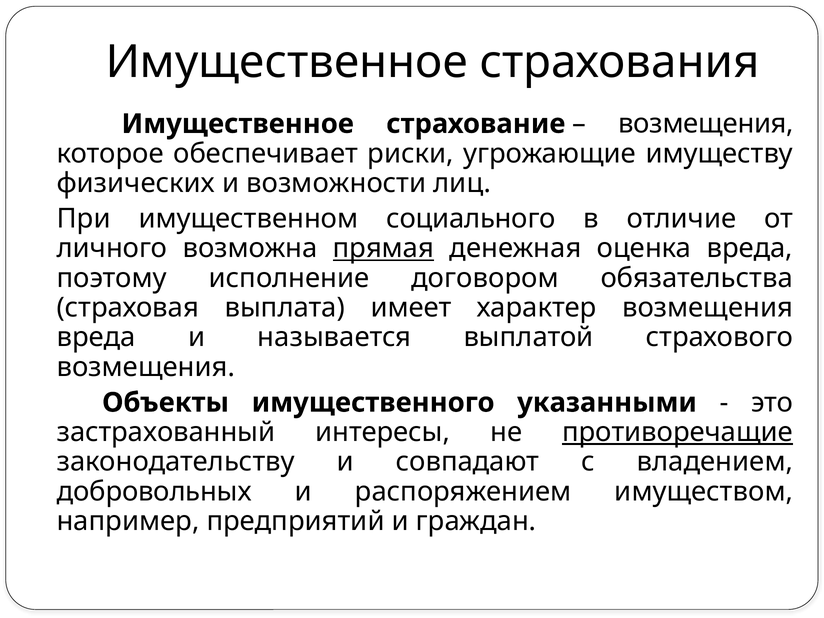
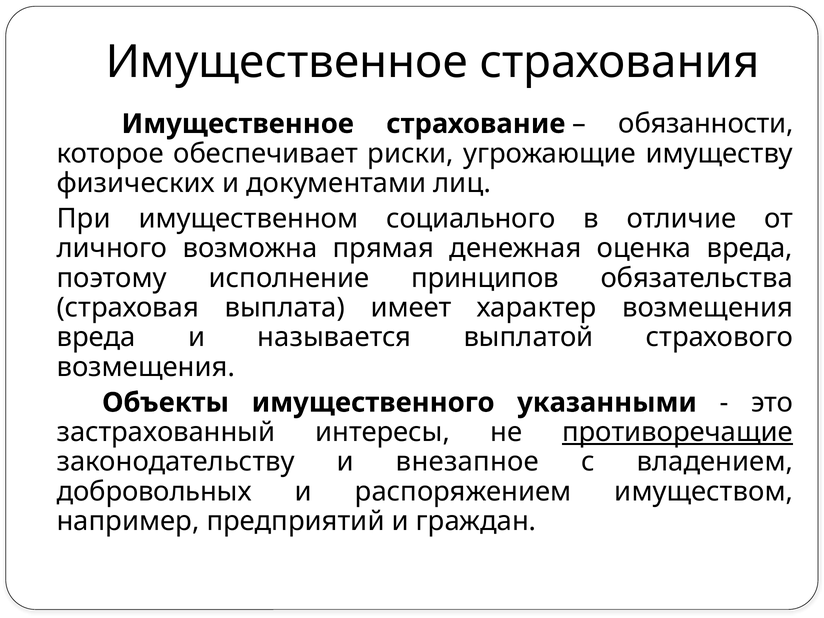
возмещения: возмещения -> обязанности (706, 124)
возможности: возможности -> документами (336, 183)
прямая underline: present -> none (383, 248)
договором: договором -> принципов (485, 278)
совпадают: совпадают -> внезапное (467, 462)
